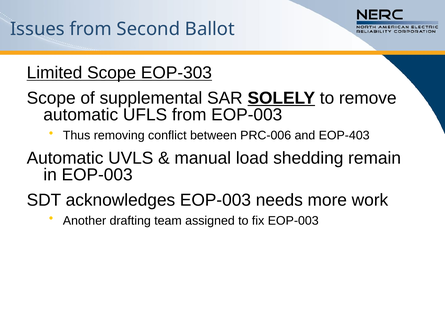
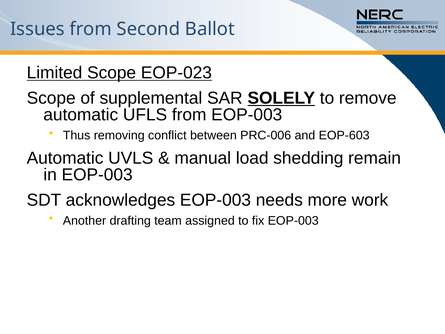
EOP-303: EOP-303 -> EOP-023 (176, 73)
EOP-403: EOP-403 -> EOP-603 (344, 135)
